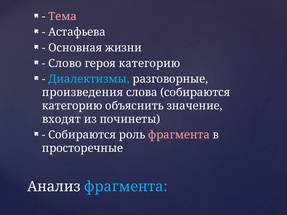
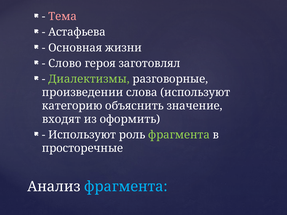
героя категорию: категорию -> заготовлял (150, 63)
Диалектизмы colour: light blue -> light green (89, 79)
произведения: произведения -> произведении (83, 92)
слова собираются: собираются -> используют (195, 92)
починеты: починеты -> оформить (130, 119)
Собираются: Собираются -> Используют (82, 135)
фрагмента colour: pink -> light green (179, 135)
